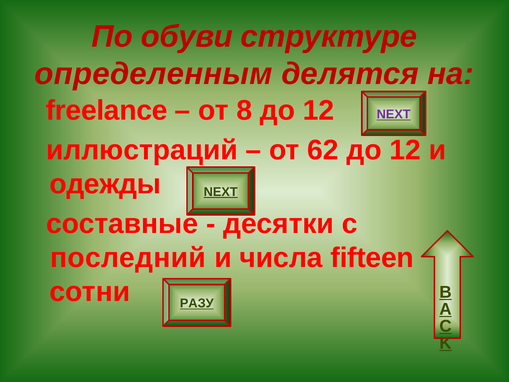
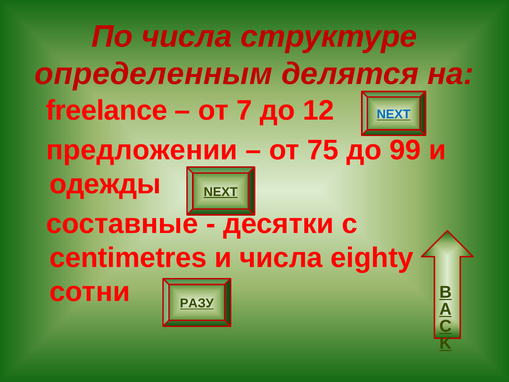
По обуви: обуви -> числа (187, 36)
8: 8 -> 7 (244, 111)
NEXT colour: purple -> blue (394, 114)
иллюстраций: иллюстраций -> предложении (142, 150)
62: 62 -> 75 (323, 150)
12: 12 -> 99 (405, 150)
последний: последний -> centimetres (128, 258)
fifteen: fifteen -> eighty (372, 258)
